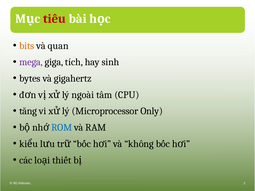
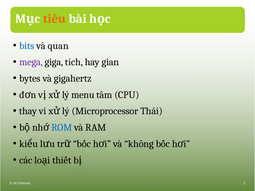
tiêu colour: red -> orange (54, 19)
bits colour: orange -> blue (27, 46)
sinh: sinh -> gian (110, 62)
ngoài: ngoài -> menu (83, 95)
tăng: tăng -> thay (28, 111)
Only: Only -> Thái (152, 111)
